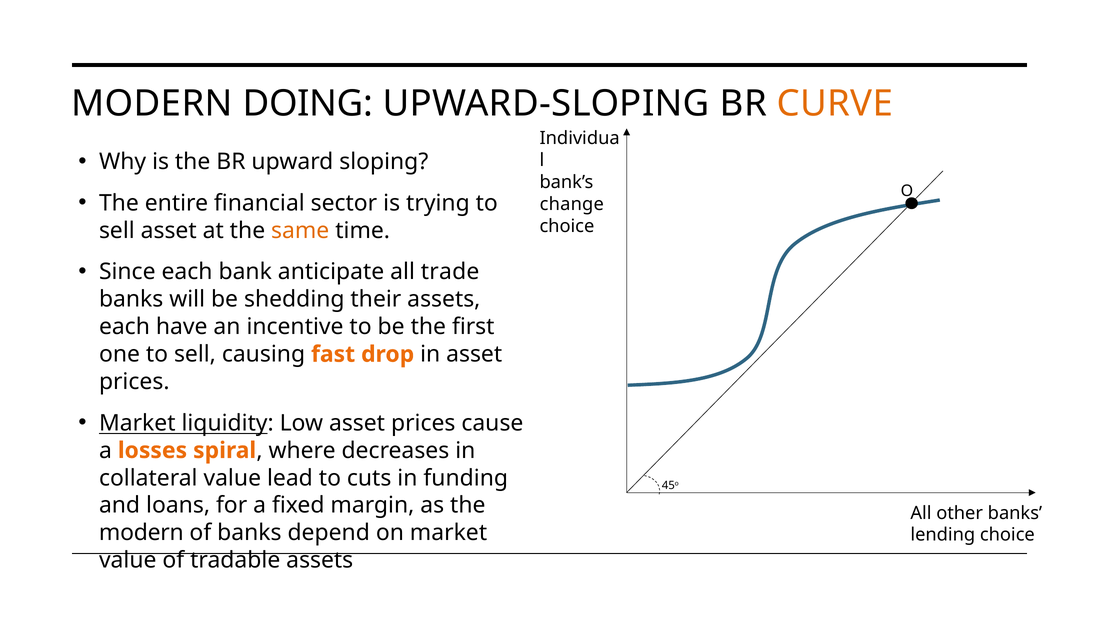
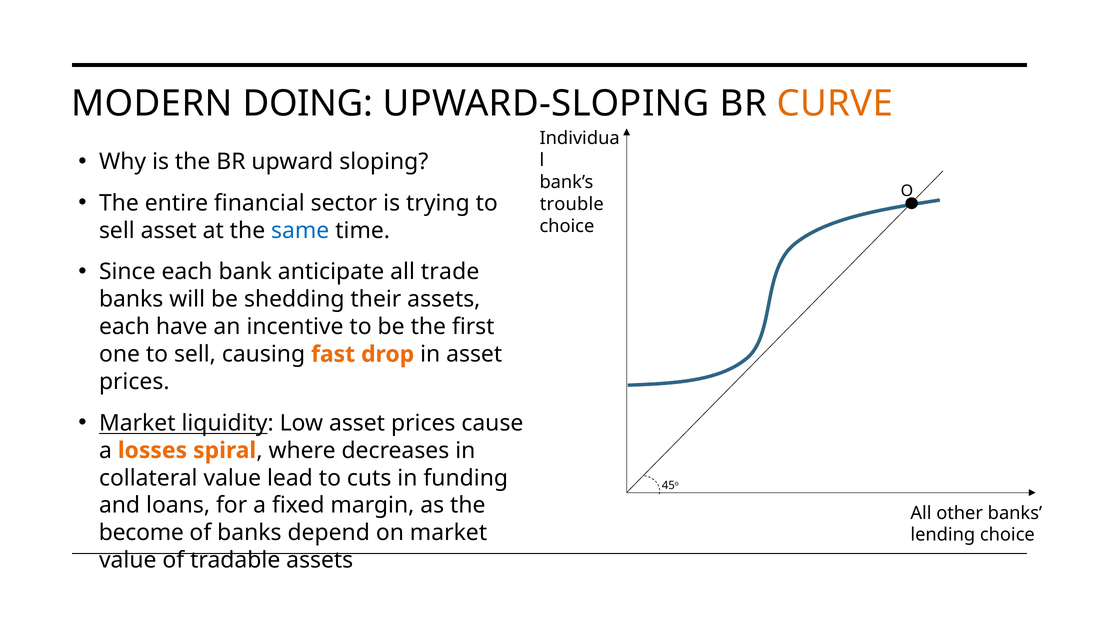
change: change -> trouble (572, 204)
same colour: orange -> blue (300, 231)
modern: modern -> become (141, 533)
